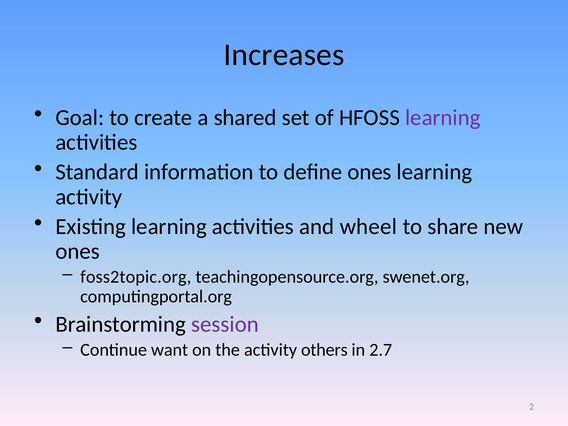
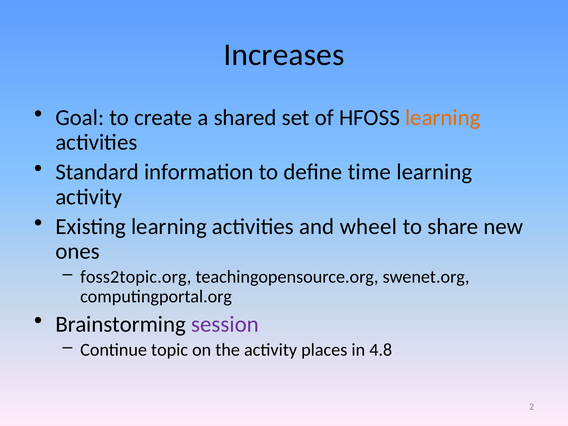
learning colour: purple -> orange (443, 118)
define ones: ones -> time (369, 172)
want: want -> topic (170, 350)
others: others -> places (324, 350)
2.7: 2.7 -> 4.8 (381, 350)
